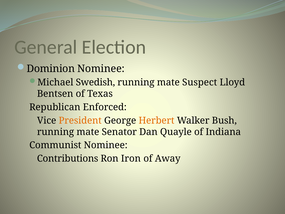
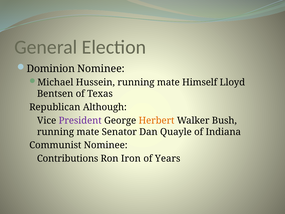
Swedish: Swedish -> Hussein (95, 82)
Suspect: Suspect -> Himself (200, 82)
Enforced: Enforced -> Although (105, 107)
President colour: orange -> purple (80, 120)
Away: Away -> Years (168, 158)
